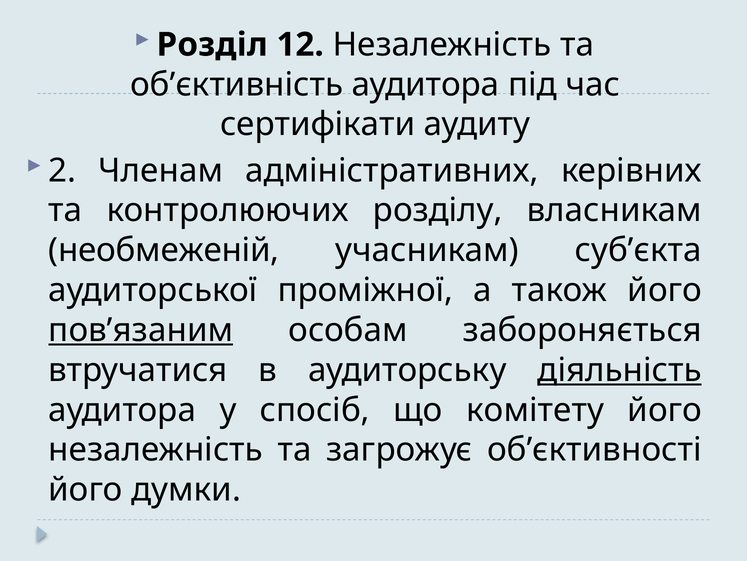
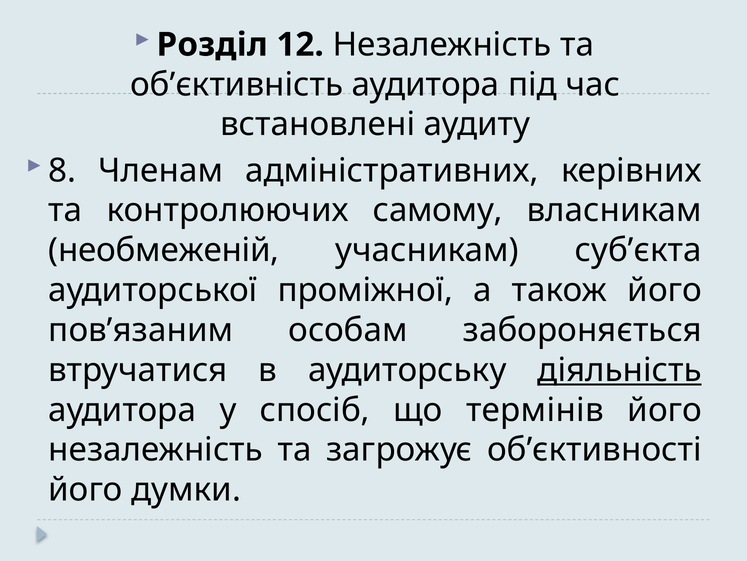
сертифікати: сертифікати -> встановлені (318, 124)
2: 2 -> 8 (62, 170)
розділу: розділу -> самому (438, 210)
пов’язаним underline: present -> none (141, 330)
комітету: комітету -> термінів (535, 409)
